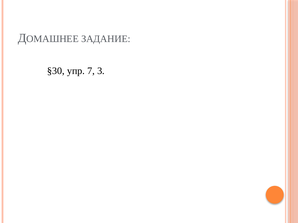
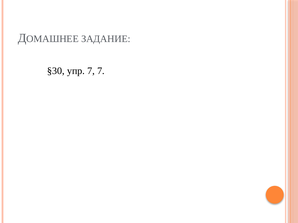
7 3: 3 -> 7 (101, 71)
